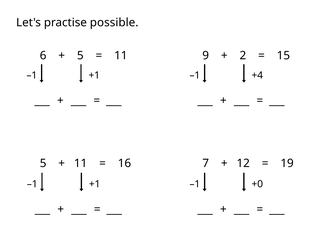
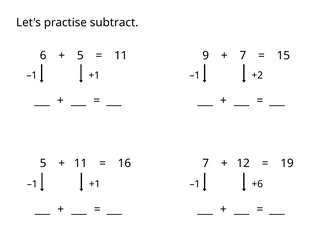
possible: possible -> subtract (114, 22)
2: 2 -> 7 (243, 56)
+4: +4 -> +2 (257, 76)
+0: +0 -> +6 (257, 184)
